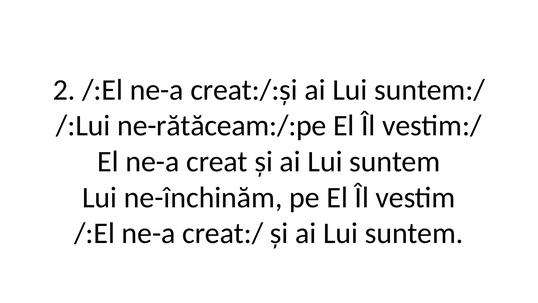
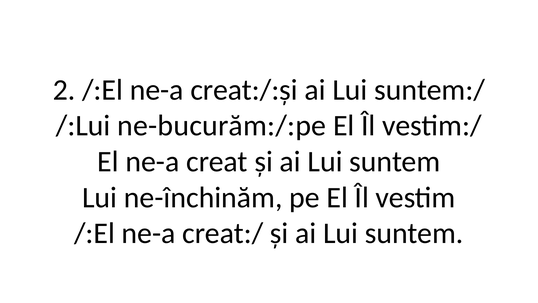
ne-rătăceam:/:pe: ne-rătăceam:/:pe -> ne-bucurăm:/:pe (222, 126)
